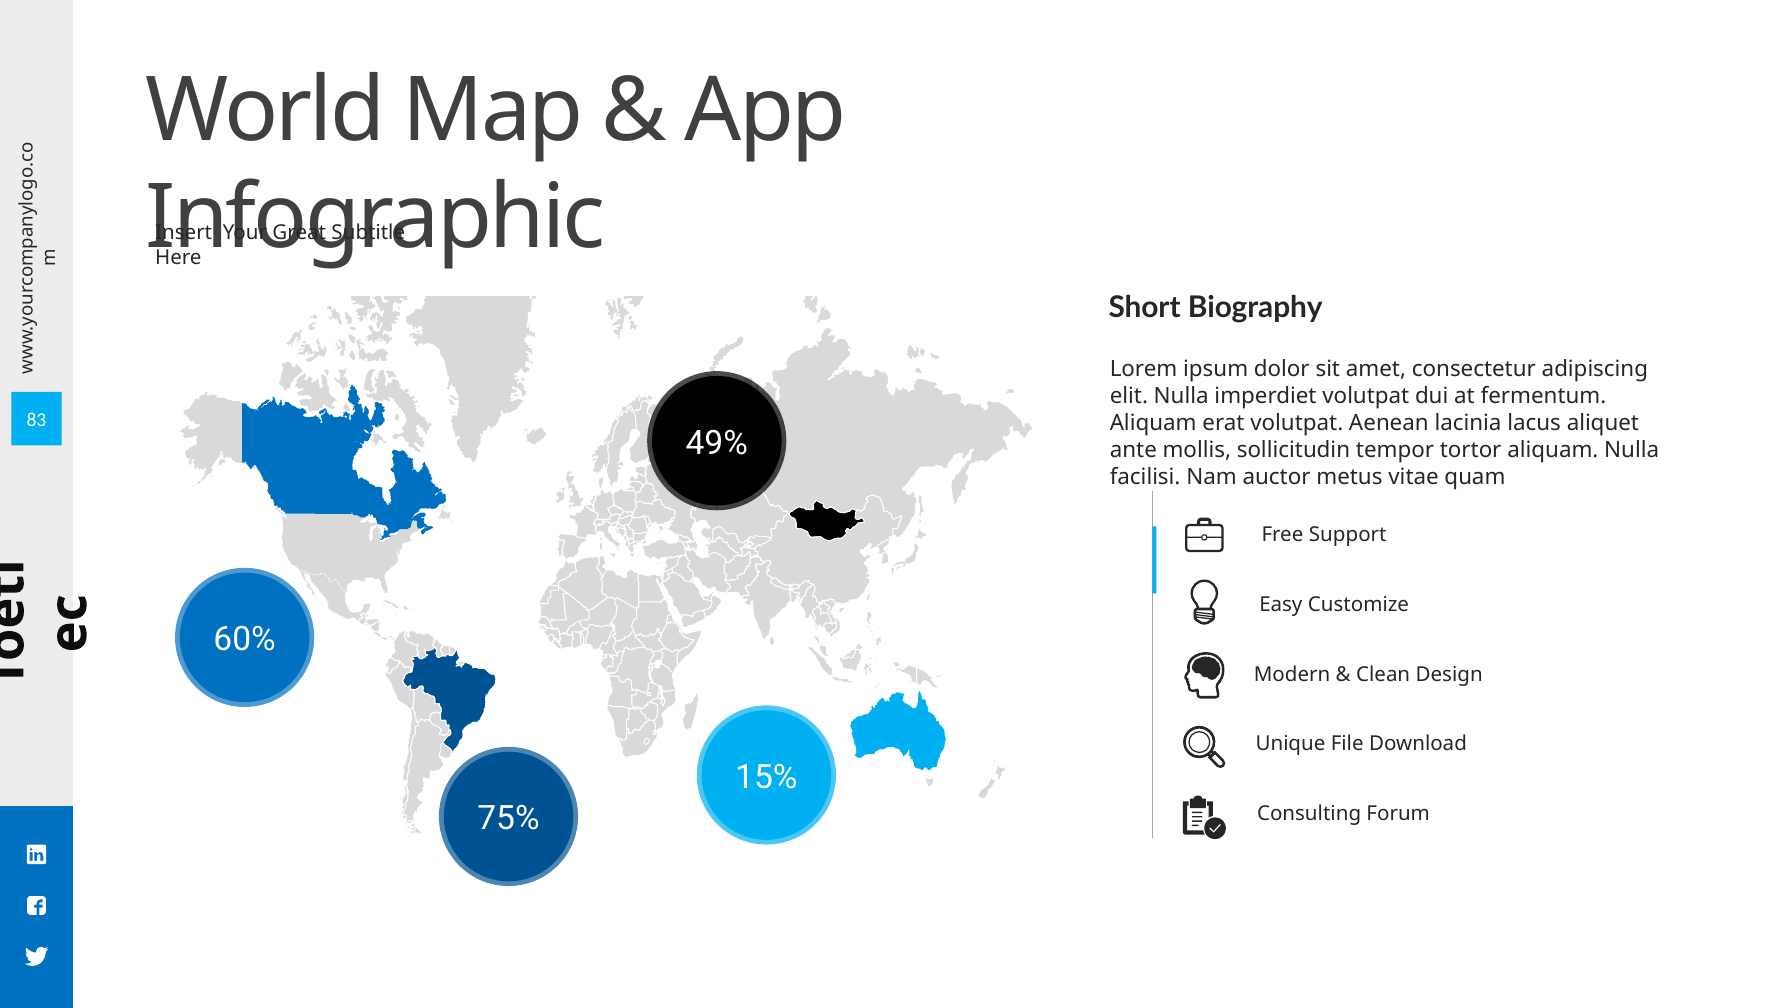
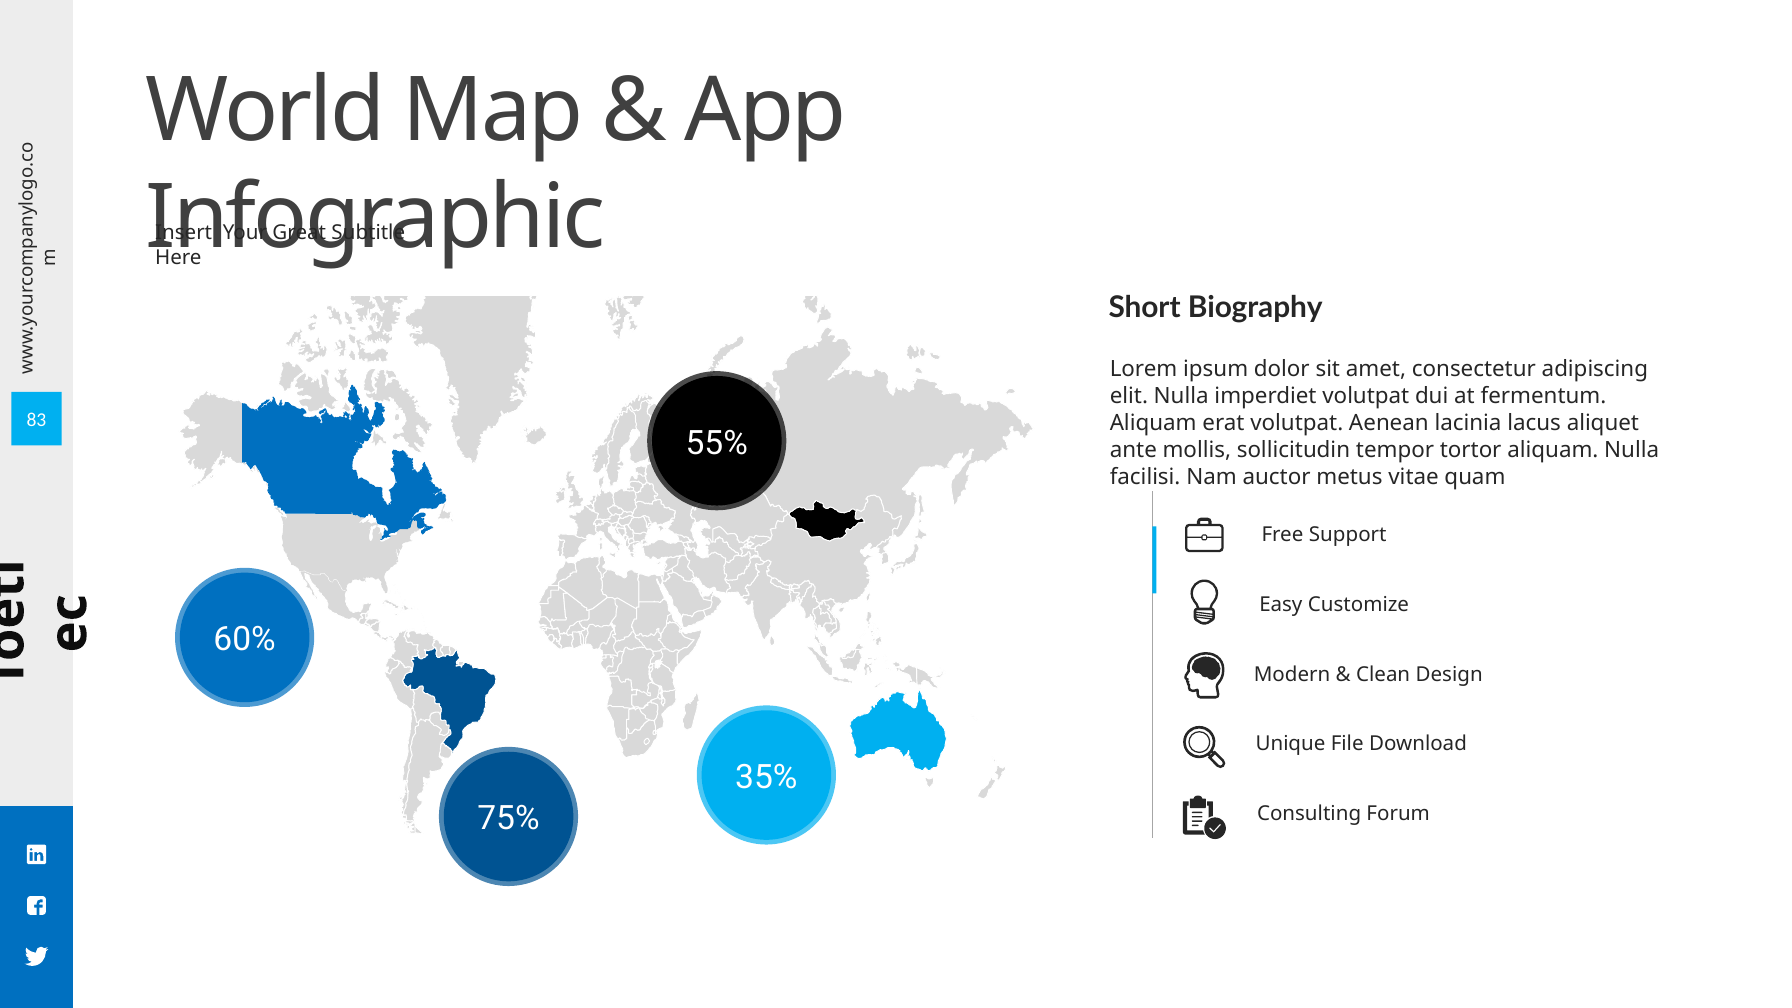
49%: 49% -> 55% (717, 443)
15%: 15% -> 35% (766, 777)
